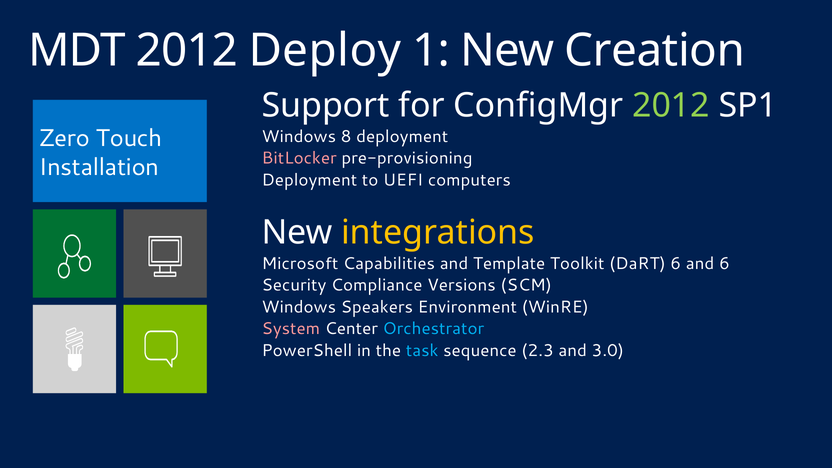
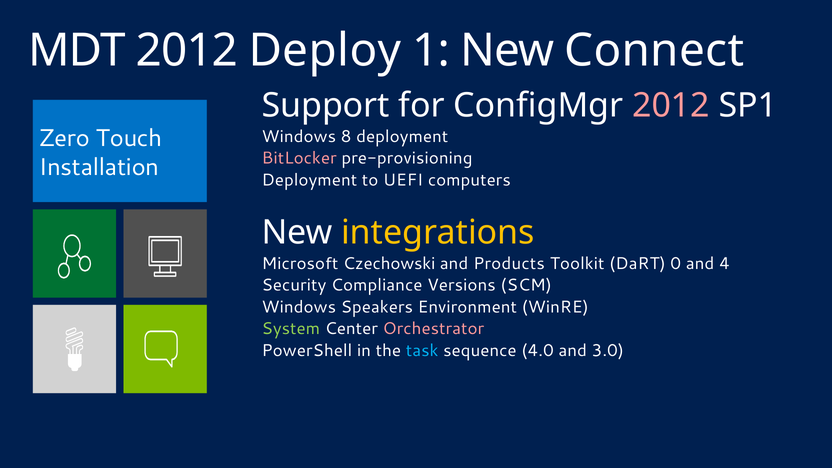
Creation: Creation -> Connect (654, 50)
2012 colour: light green -> pink (671, 105)
Capabilities: Capabilities -> Czechowski (389, 264)
Template: Template -> Products (509, 264)
DaRT 6: 6 -> 0 (676, 264)
and 6: 6 -> 4 (724, 264)
System colour: pink -> light green (291, 329)
Orchestrator colour: light blue -> pink (433, 329)
2.3: 2.3 -> 4.0 (538, 351)
